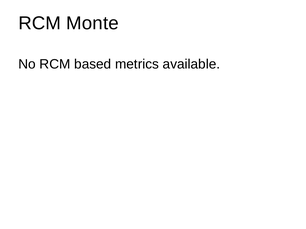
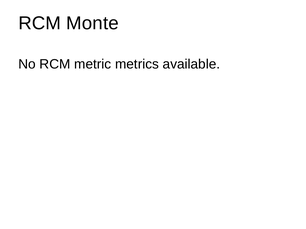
based: based -> metric (93, 64)
